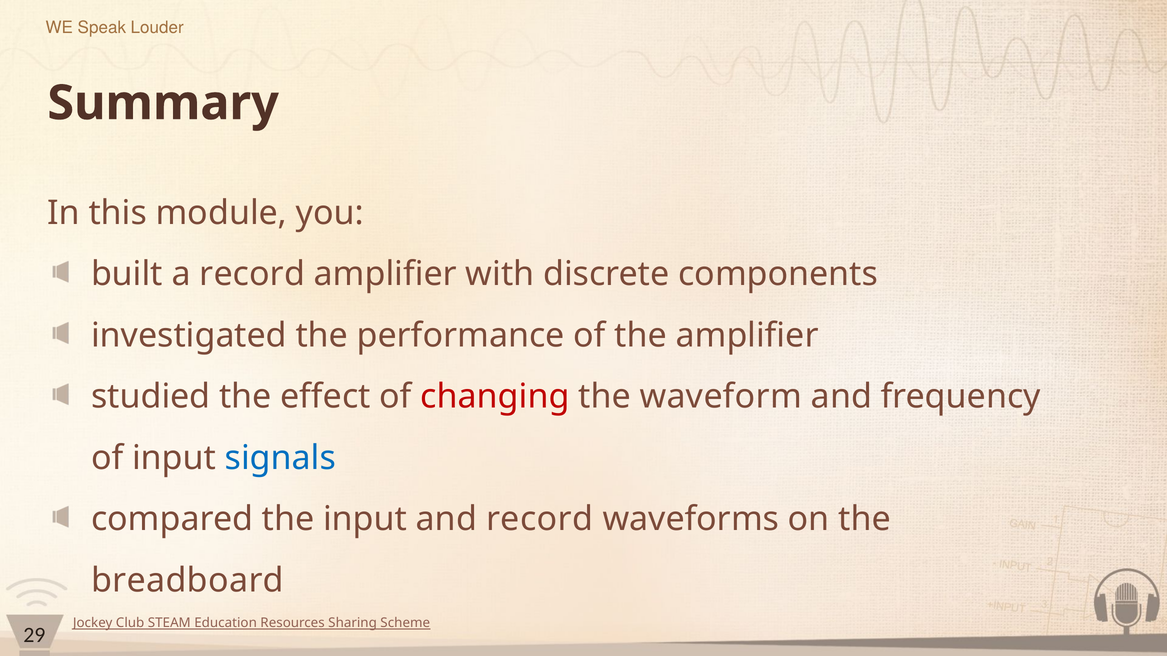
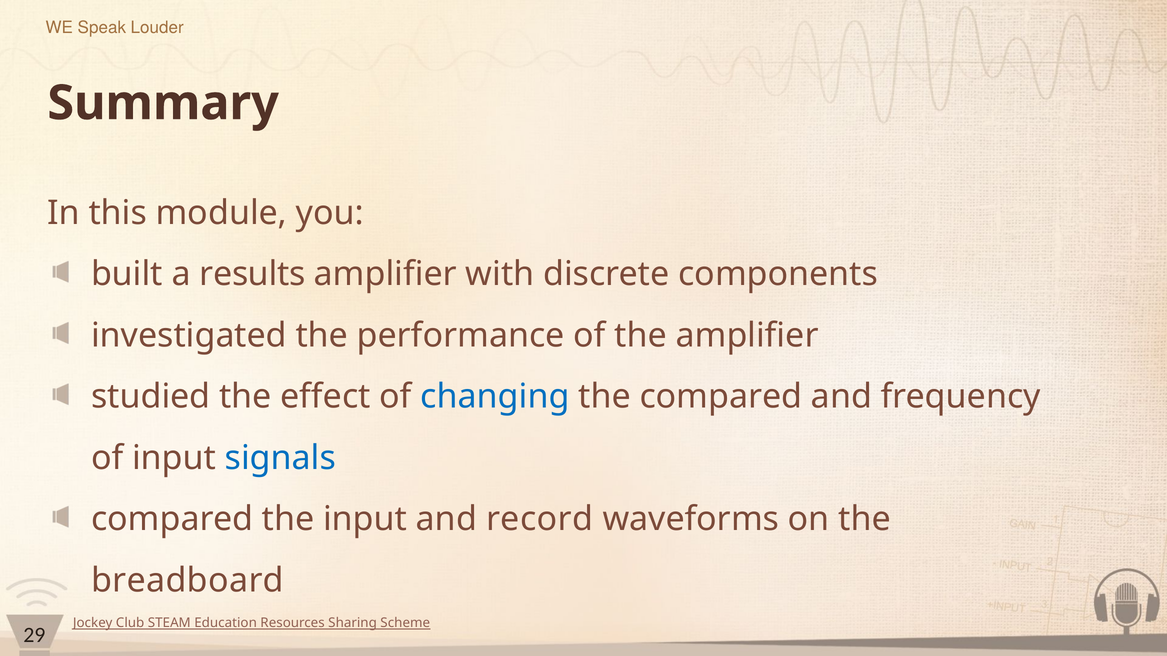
a record: record -> results (252, 274)
changing colour: red -> blue (495, 397)
the waveform: waveform -> compared (721, 397)
